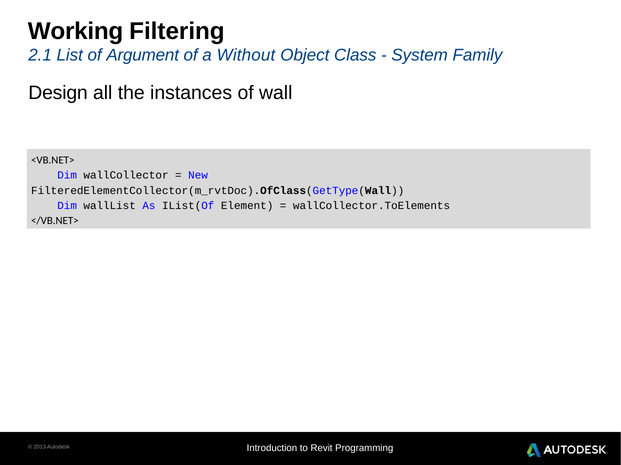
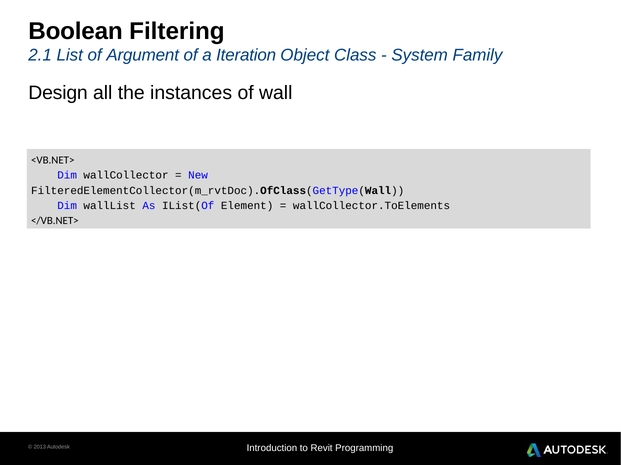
Working: Working -> Boolean (76, 31)
Without: Without -> Iteration (246, 55)
